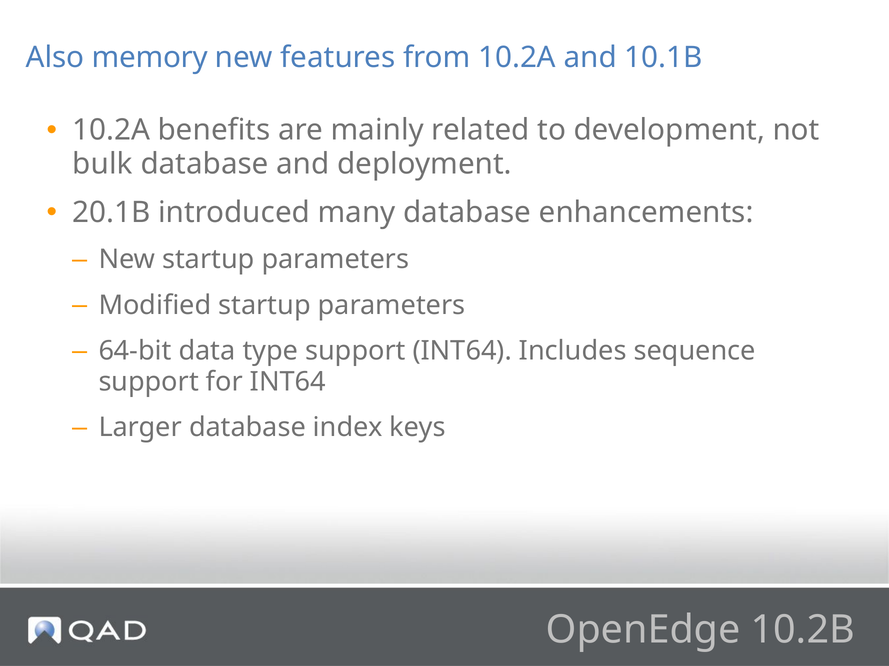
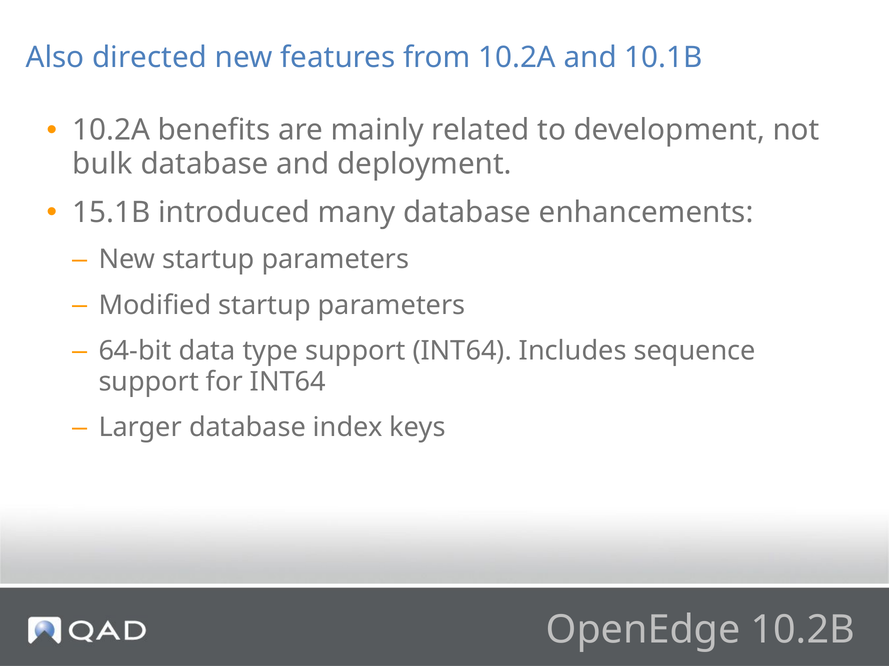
memory: memory -> directed (150, 57)
20.1B: 20.1B -> 15.1B (111, 213)
